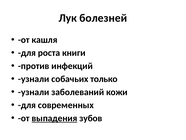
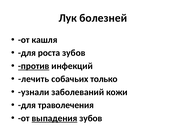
роста книги: книги -> зубов (74, 53)
против underline: none -> present (34, 66)
узнали: узнали -> лечить (34, 79)
современных: современных -> траволечения (66, 105)
